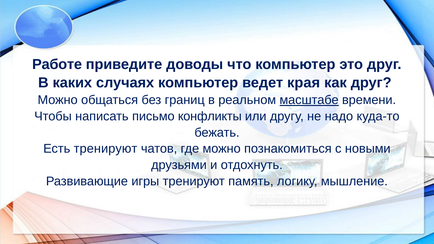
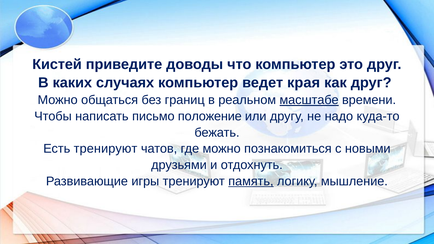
Работе: Работе -> Кистей (57, 64)
конфликты: конфликты -> положение (210, 116)
память underline: none -> present (251, 181)
